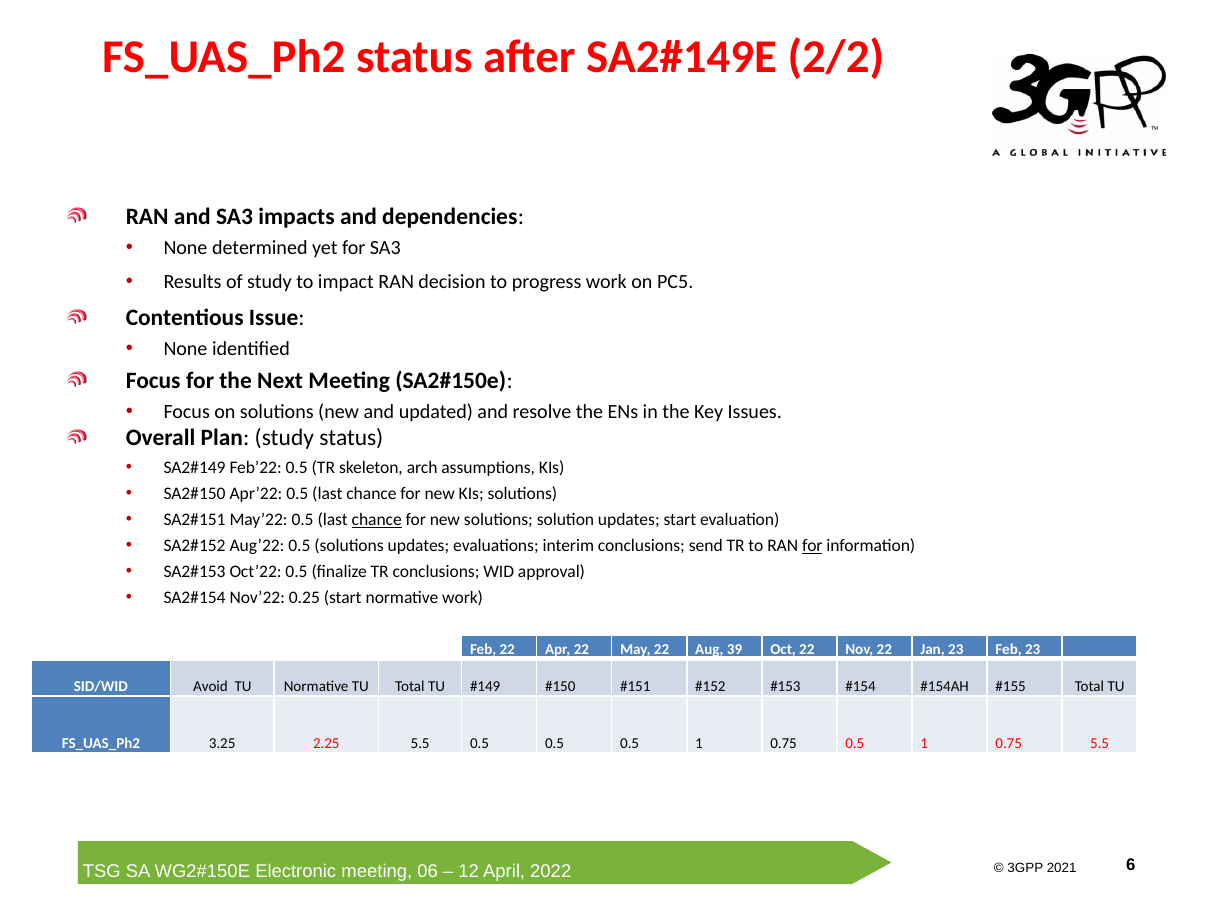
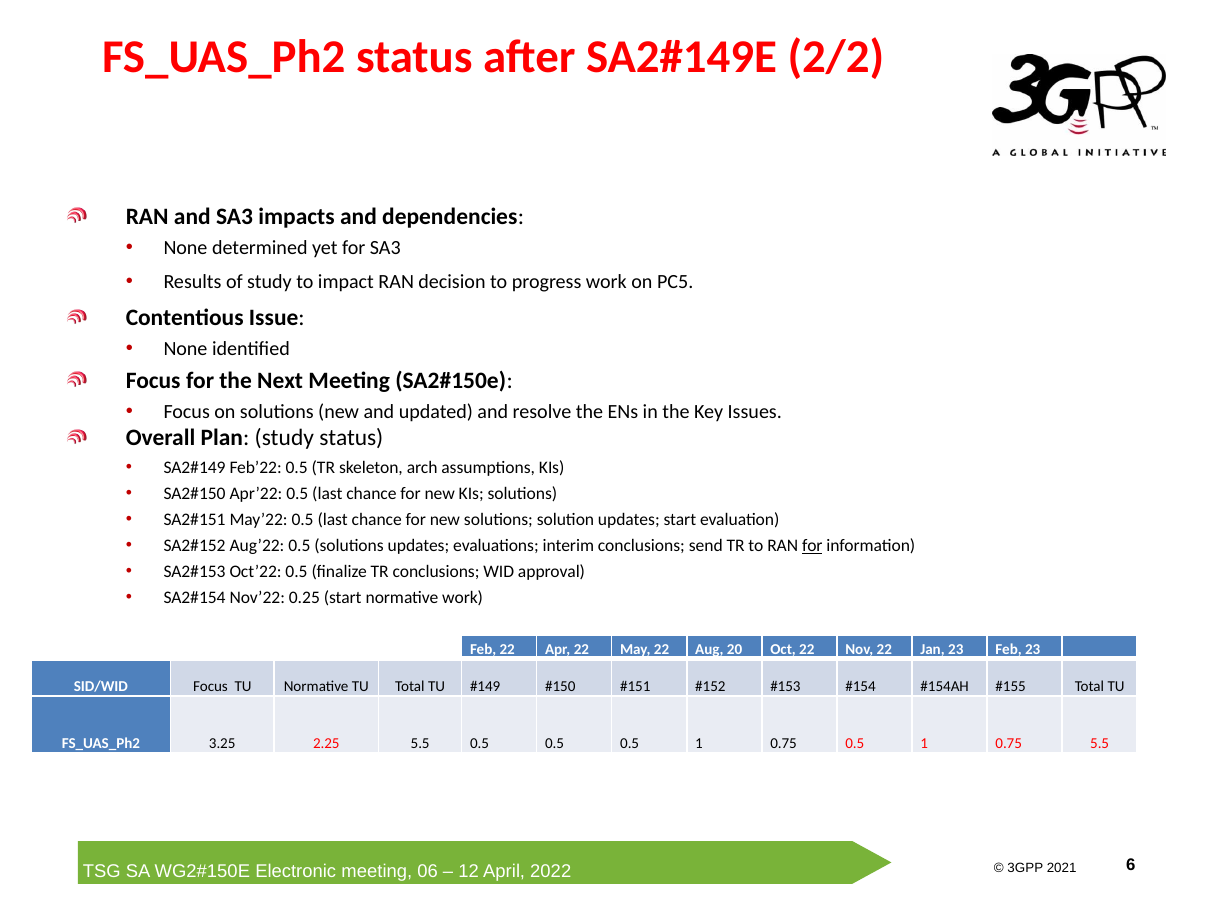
chance underline: present -> none (377, 519)
39: 39 -> 20 (735, 649)
SID/WID Avoid: Avoid -> Focus (210, 687)
